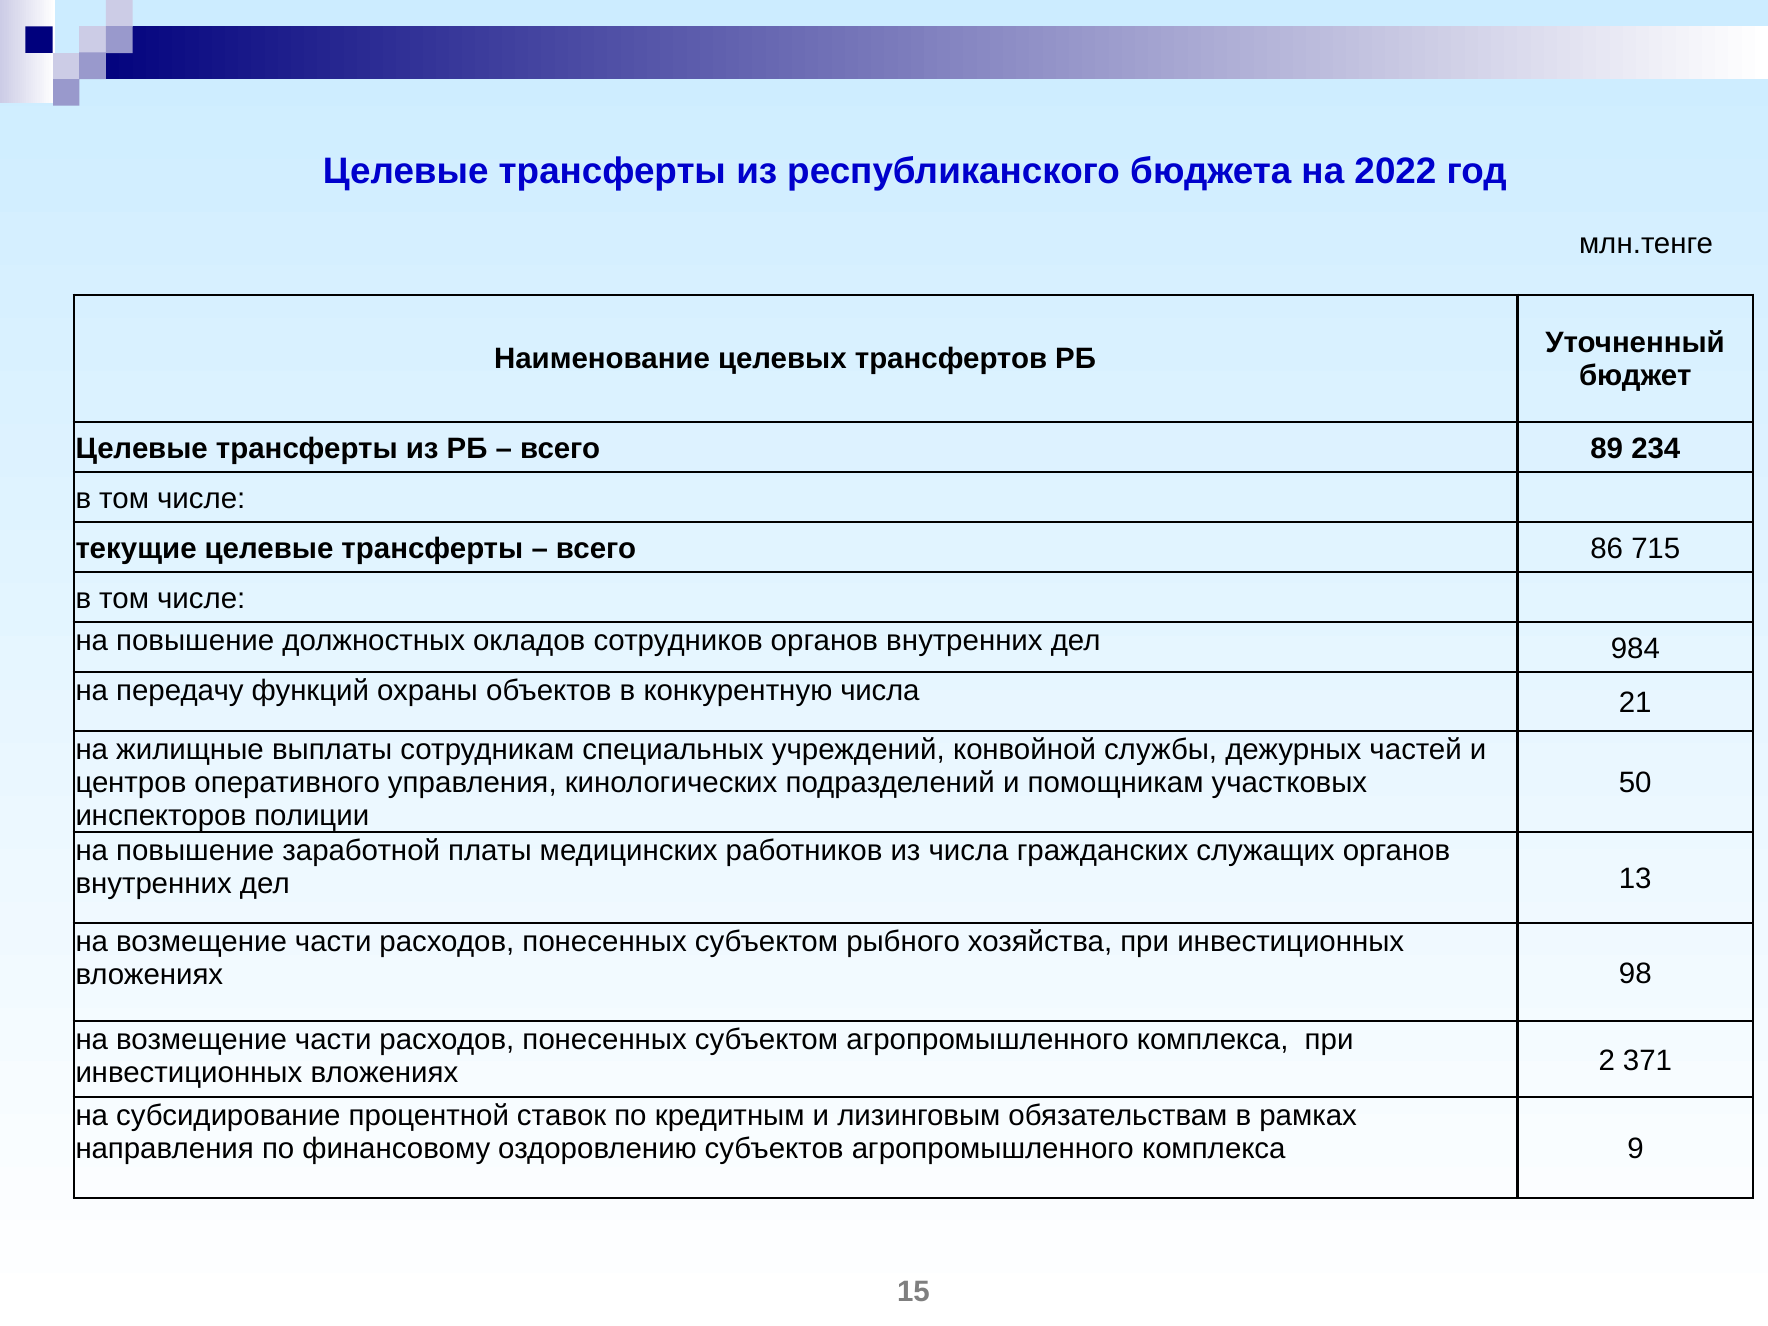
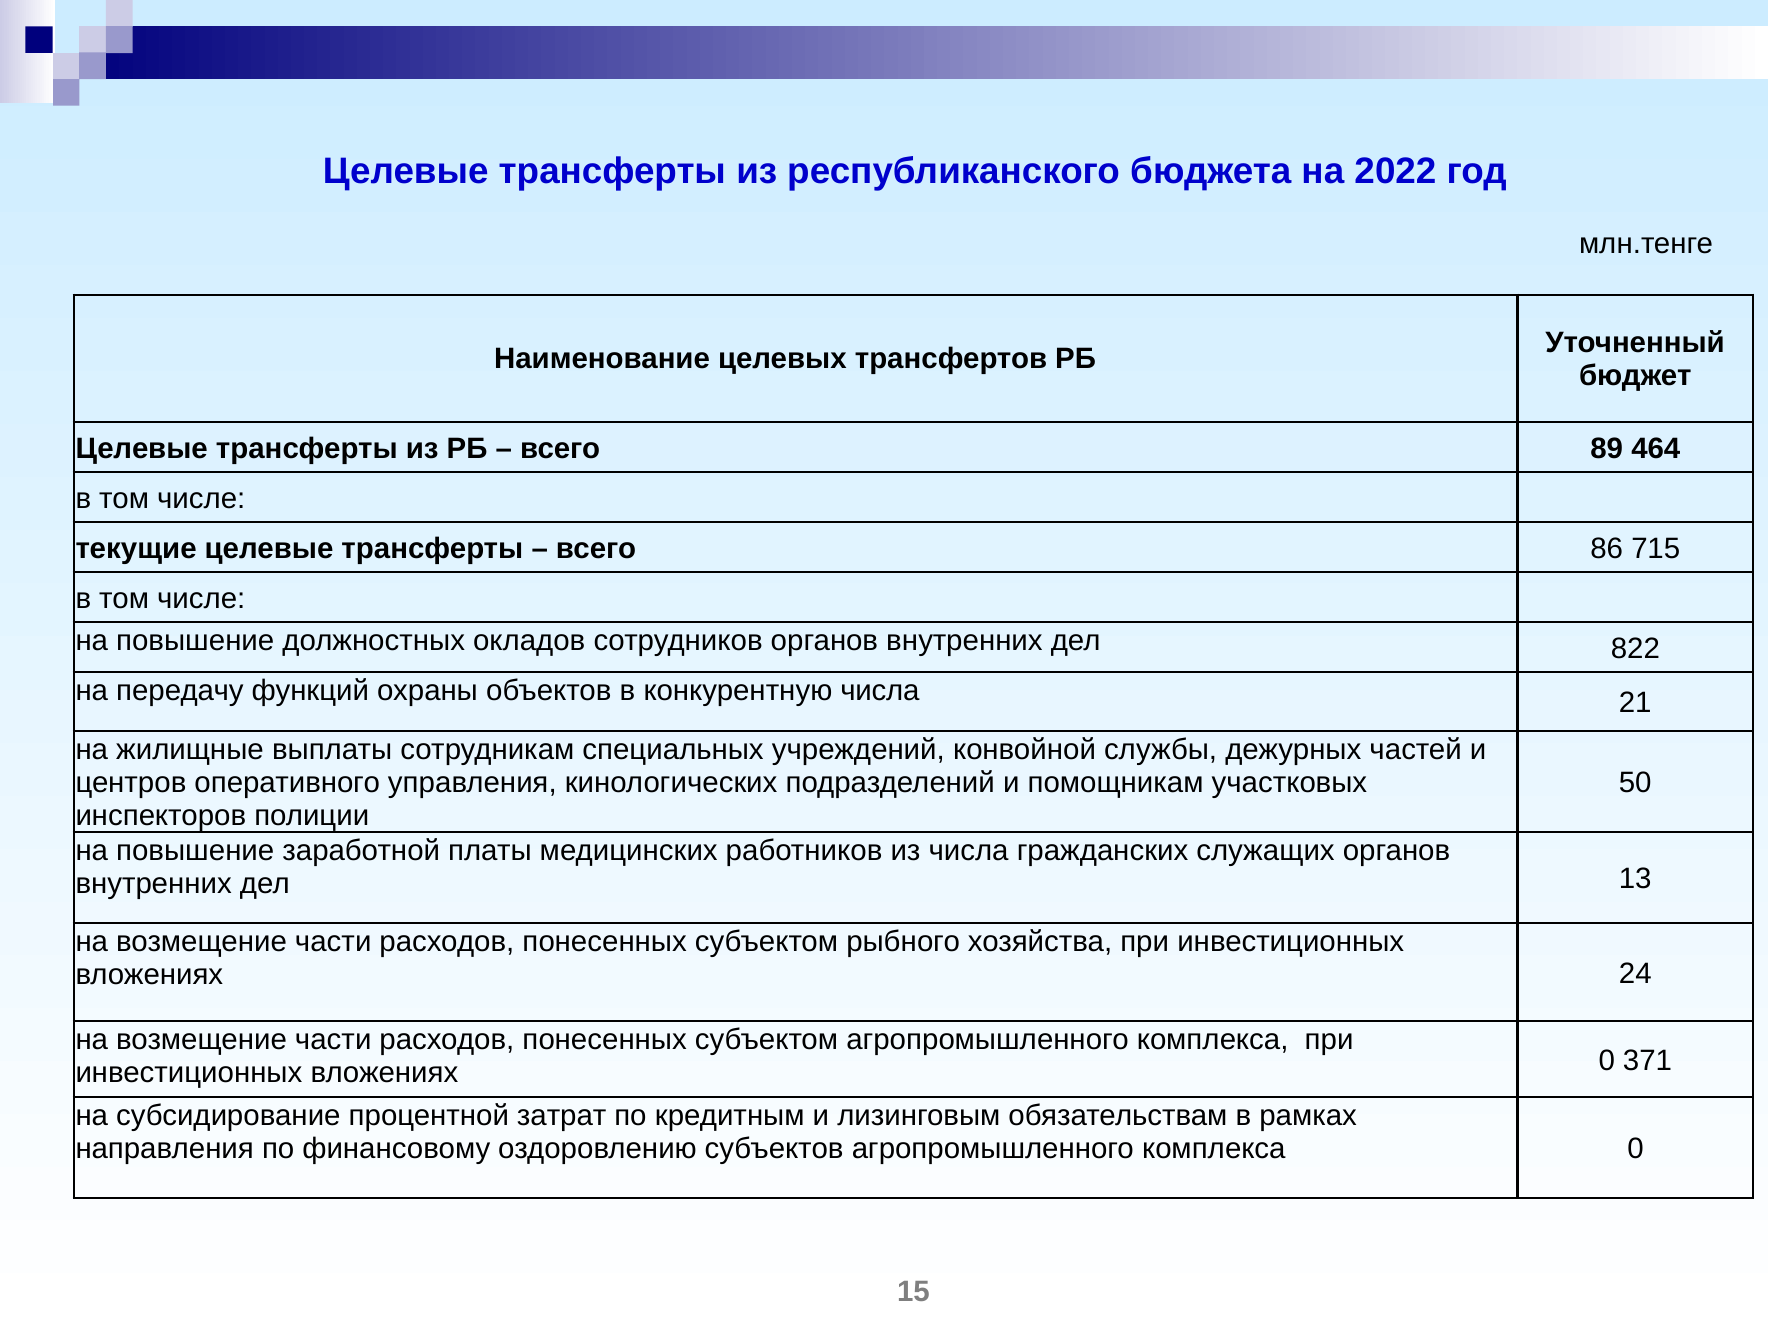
234: 234 -> 464 (1656, 449)
984: 984 -> 822 (1635, 648)
98: 98 -> 24 (1635, 973)
вложениях 2: 2 -> 0 (1607, 1061)
ставок: ставок -> затрат (562, 1116)
комплекса 9: 9 -> 0 (1635, 1149)
